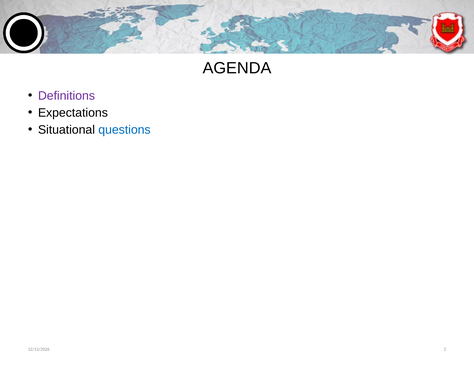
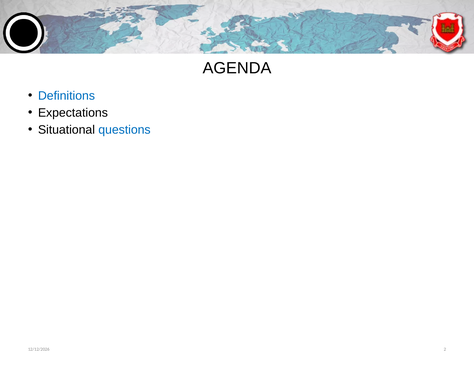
Definitions colour: purple -> blue (66, 96)
